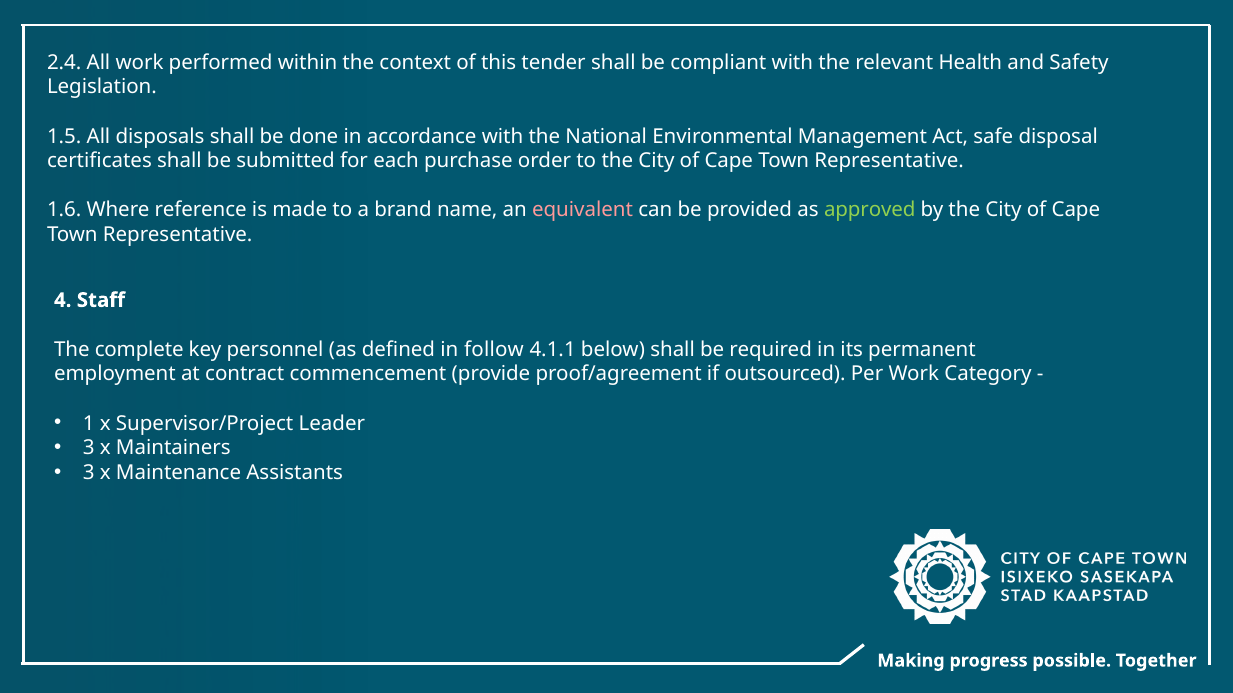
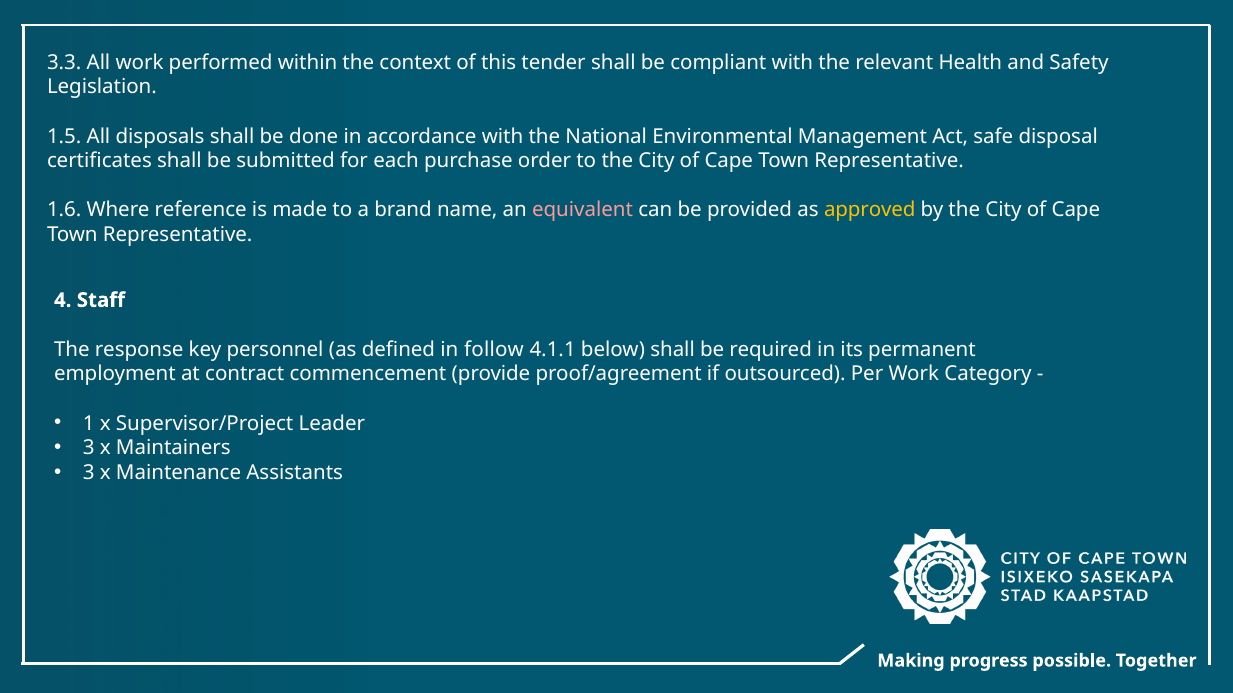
2.4: 2.4 -> 3.3 (64, 62)
approved colour: light green -> yellow (870, 210)
complete: complete -> response (139, 350)
